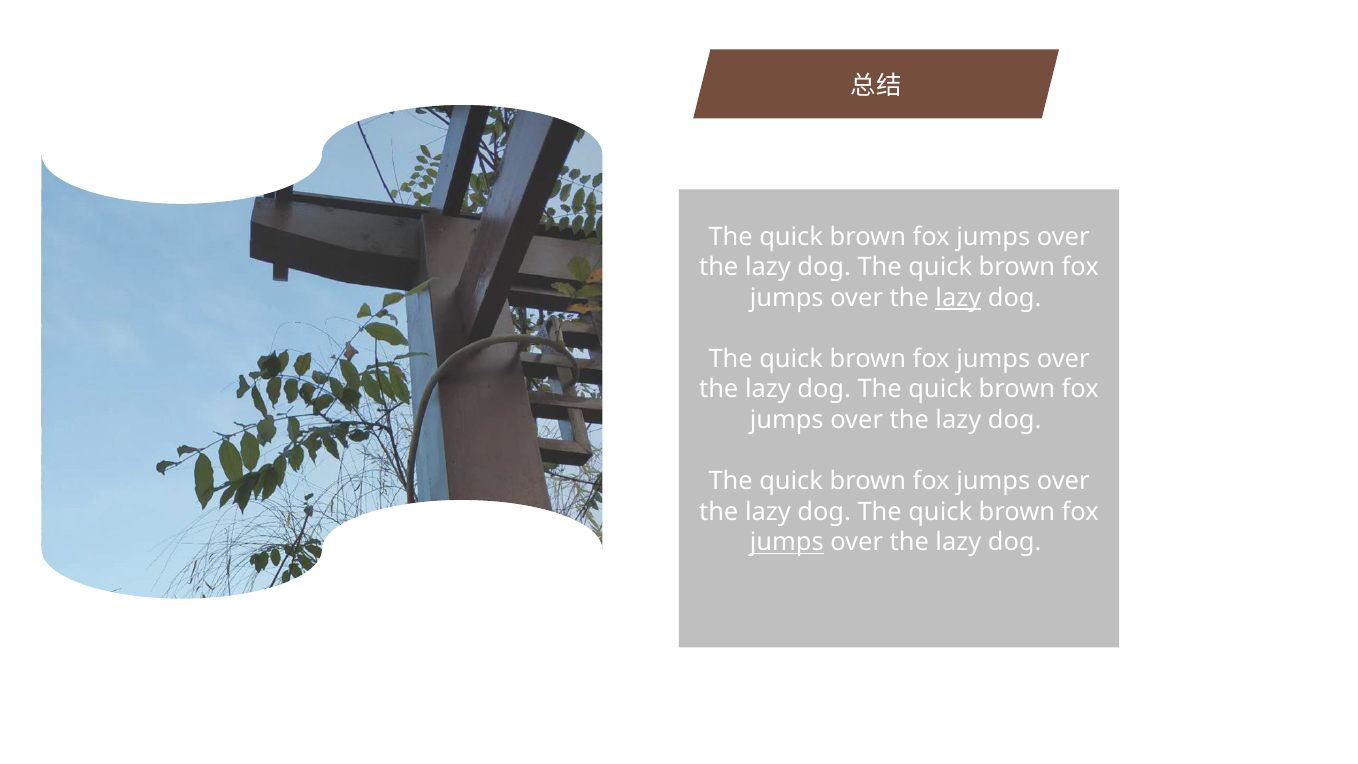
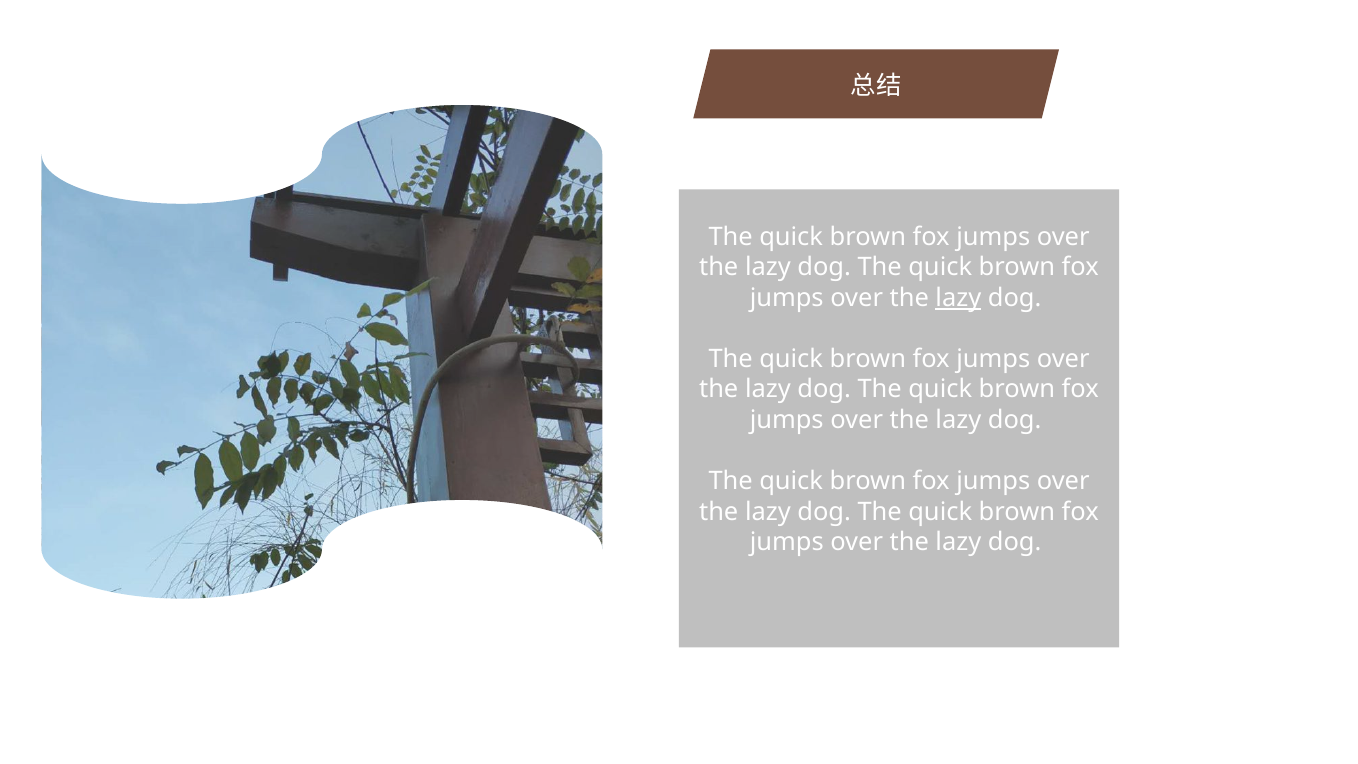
jumps underline: present -> none (787, 542)
